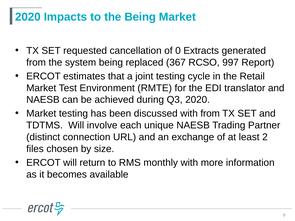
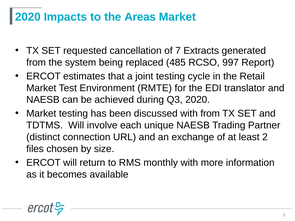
the Being: Being -> Areas (140, 17)
0: 0 -> 7 (178, 51)
367: 367 -> 485 (176, 63)
